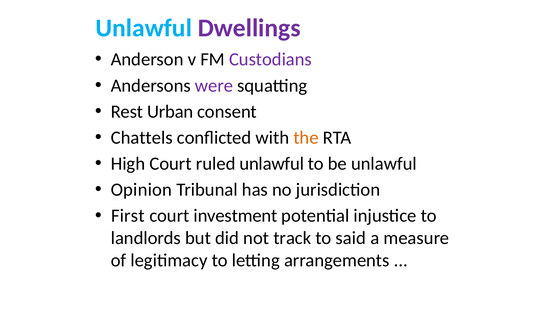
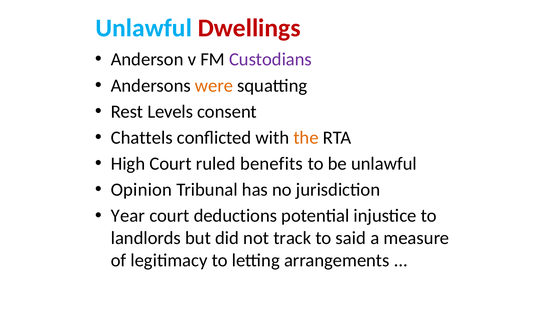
Dwellings colour: purple -> red (249, 28)
were colour: purple -> orange (214, 86)
Urban: Urban -> Levels (170, 112)
ruled unlawful: unlawful -> benefits (272, 164)
First: First -> Year (128, 216)
investment: investment -> deductions (235, 216)
